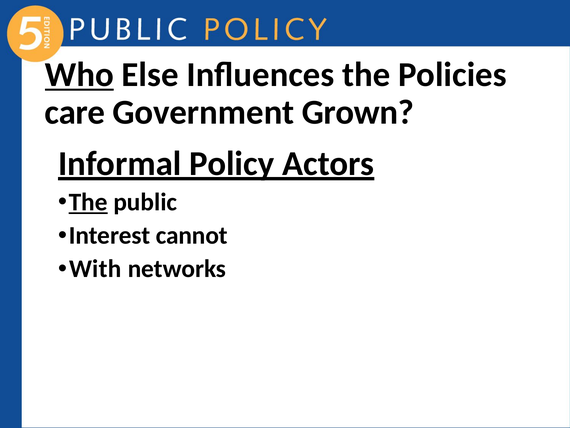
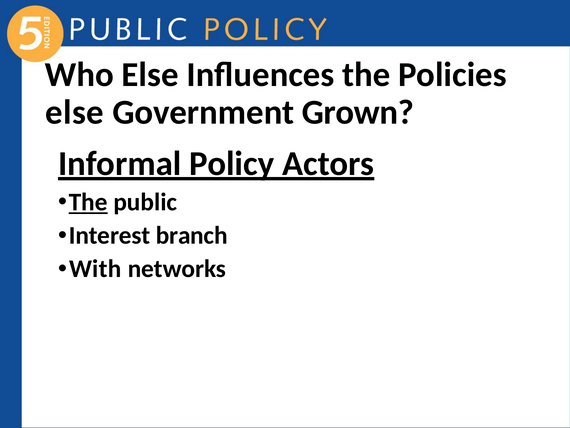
Who underline: present -> none (79, 75)
care: care -> else (75, 112)
cannot: cannot -> branch (192, 235)
